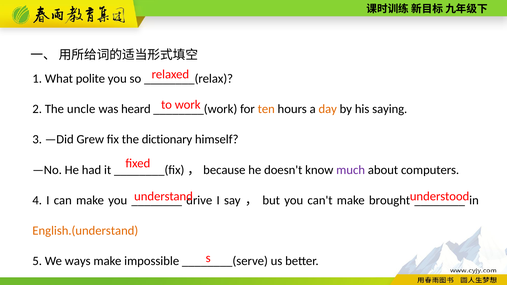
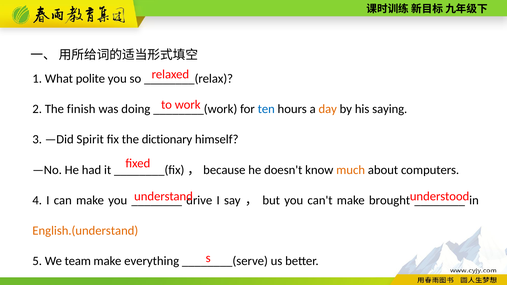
uncle: uncle -> finish (81, 109)
heard: heard -> doing (136, 109)
ten colour: orange -> blue (266, 109)
Grew: Grew -> Spirit (90, 140)
much colour: purple -> orange (351, 170)
ways: ways -> team (78, 261)
impossible: impossible -> everything (152, 261)
